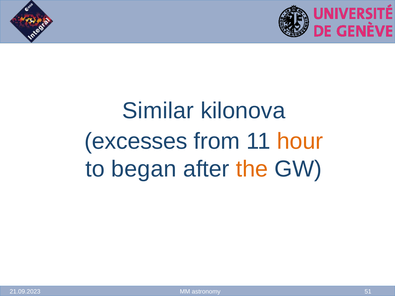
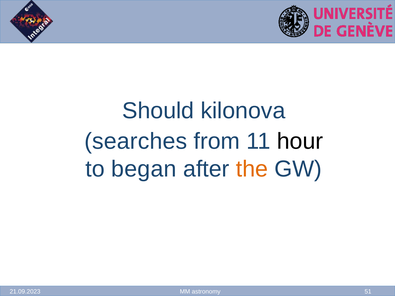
Similar: Similar -> Should (158, 111)
excesses: excesses -> searches (136, 141)
hour colour: orange -> black (300, 141)
